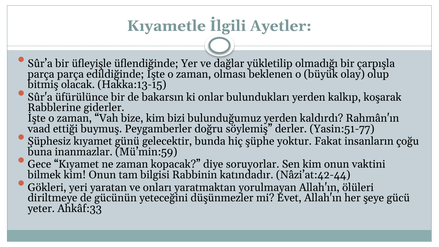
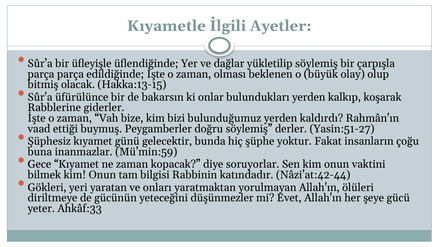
yükletilip olmadığı: olmadığı -> söylemiş (317, 64)
Yasin:51-77: Yasin:51-77 -> Yasin:51-27 (342, 129)
